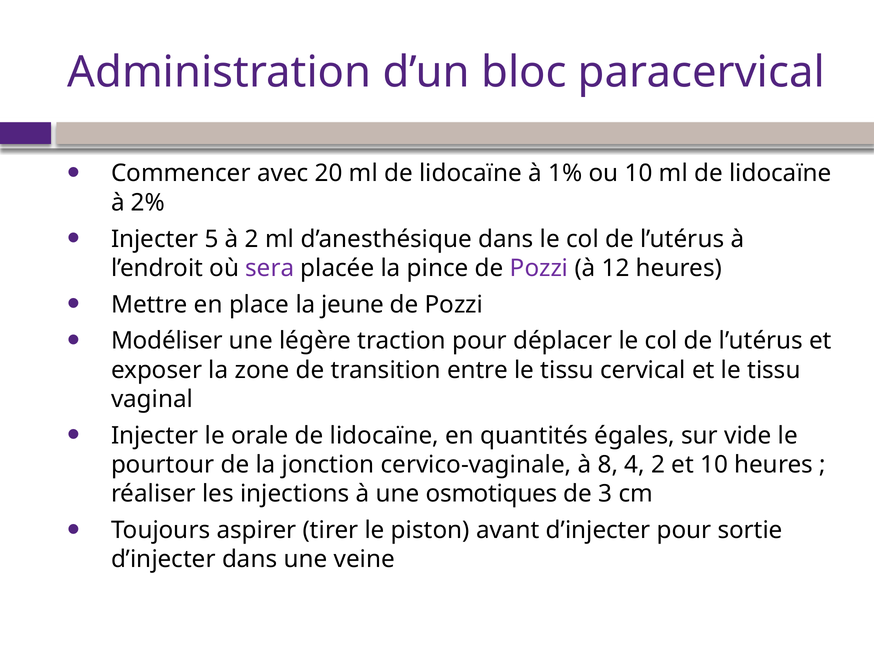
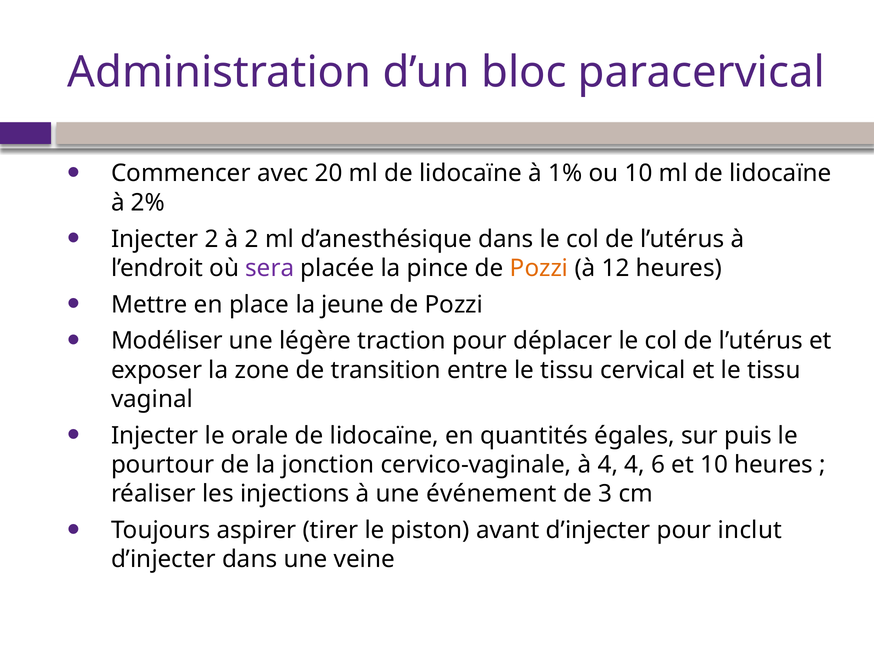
Injecter 5: 5 -> 2 (212, 239)
Pozzi colour: purple -> orange (539, 268)
vide: vide -> puis (748, 436)
à 8: 8 -> 4 (608, 465)
4 2: 2 -> 6 (658, 465)
osmotiques: osmotiques -> événement (491, 494)
sortie: sortie -> inclut (750, 531)
